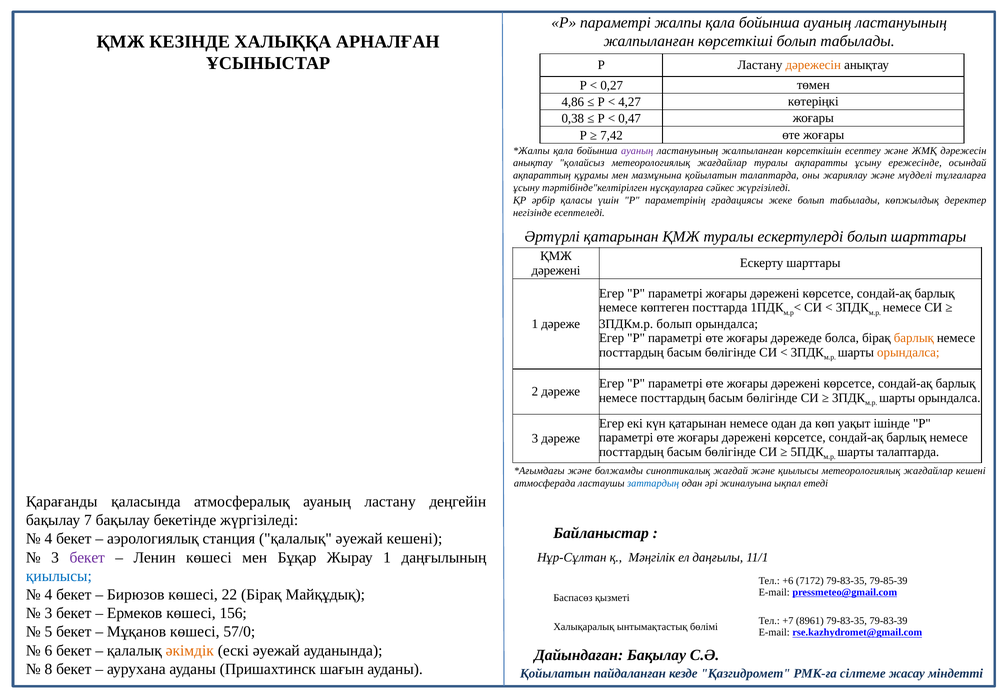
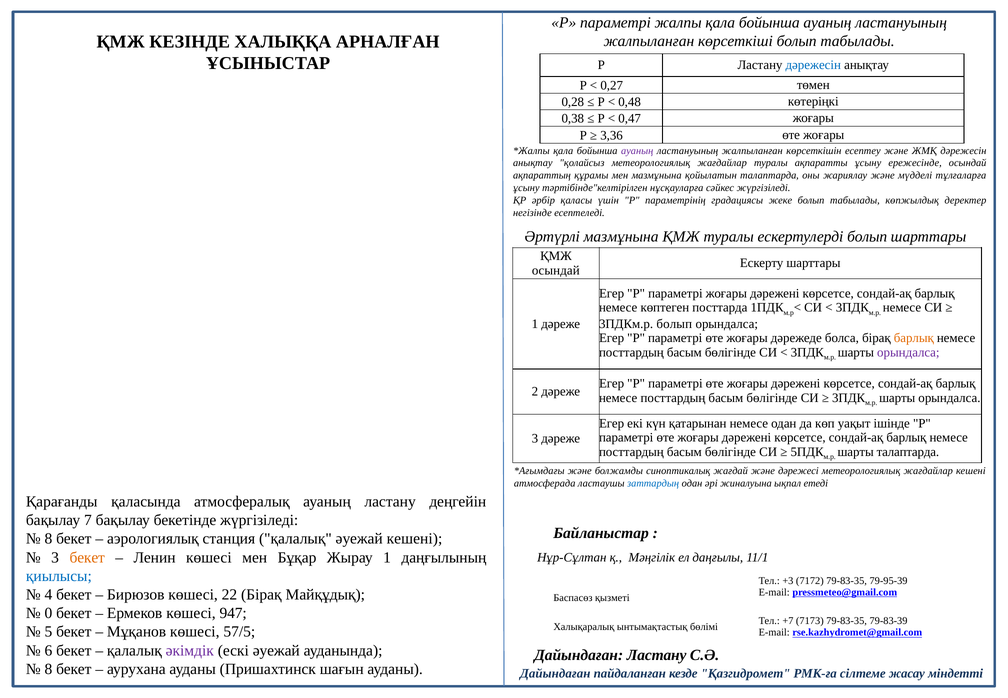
дәрежесін colour: orange -> blue (813, 65)
4,86: 4,86 -> 0,28 (573, 102)
4,27: 4,27 -> 0,48 (630, 102)
7,42: 7,42 -> 3,36 (612, 135)
Әртүрлі қатарынан: қатарынан -> мазмұнына (621, 237)
дәрежені: дәрежені -> осындай (556, 270)
орындалса colour: orange -> purple (908, 352)
және қиылысы: қиылысы -> дәрежесі (798, 471)
4: 4 -> 8 (48, 539)
бекет colour: purple -> orange (87, 557)
+6: +6 -> +3 (788, 581)
79-85-39: 79-85-39 -> 79-95-39 (889, 581)
3: 3 -> 0 (48, 613)
156: 156 -> 947 (233, 613)
8961: 8961 -> 7173 (810, 621)
57/0: 57/0 -> 57/5 (239, 632)
әкімдік colour: orange -> purple (190, 650)
Дайындаған Бақылау: Бақылау -> Ластану (657, 655)
Қойылатын: Қойылатын -> Дайындаған (555, 673)
